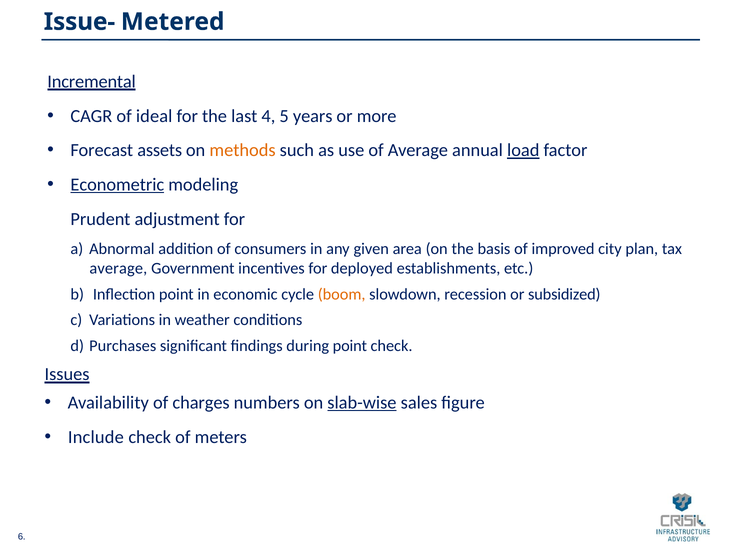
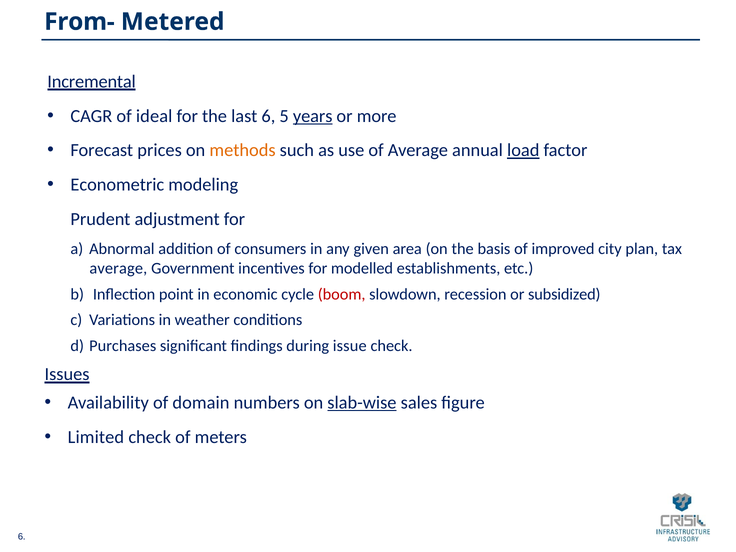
Issue-: Issue- -> From- (79, 22)
last 4: 4 -> 6 (268, 116)
years underline: none -> present (313, 116)
assets: assets -> prices (160, 150)
Econometric underline: present -> none (117, 185)
deployed: deployed -> modelled (362, 269)
boom colour: orange -> red (342, 294)
during point: point -> issue (350, 346)
charges: charges -> domain (201, 403)
Include: Include -> Limited (96, 437)
